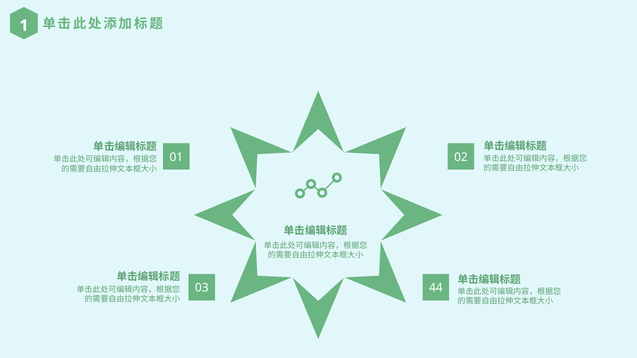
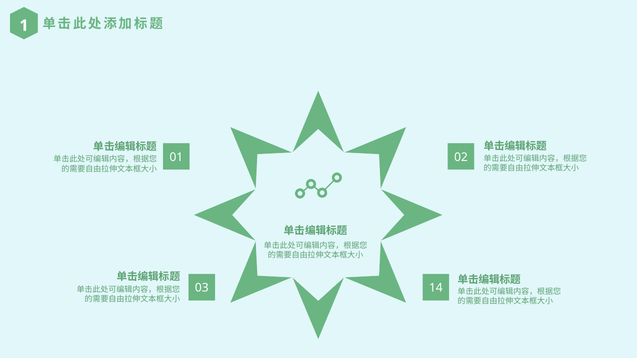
44: 44 -> 14 (436, 288)
